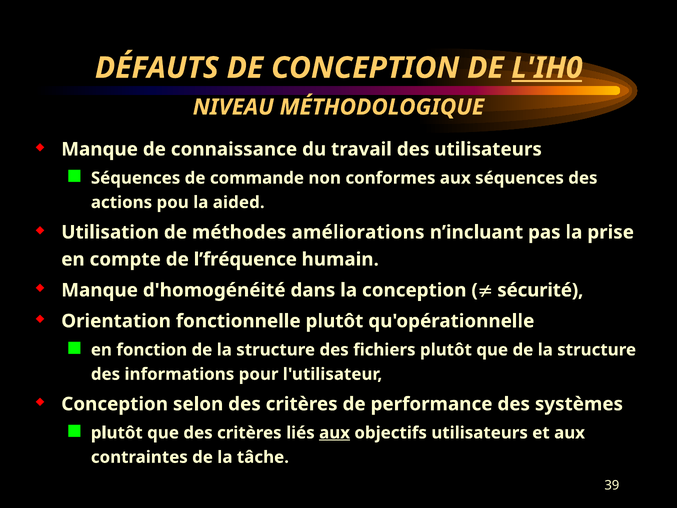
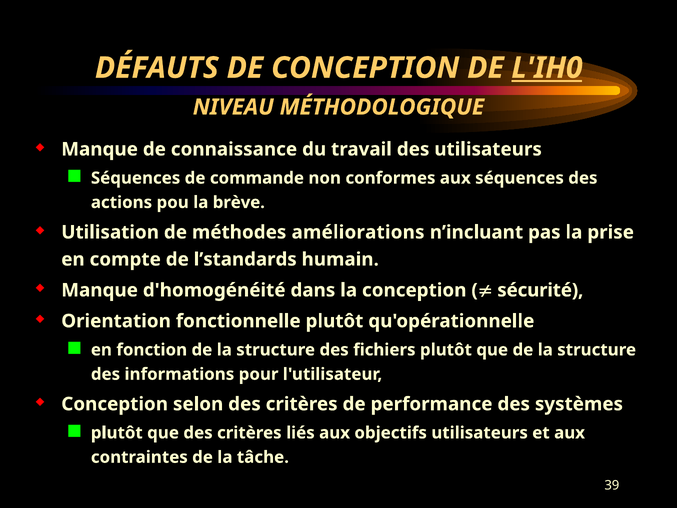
aided: aided -> brève (239, 202)
l’fréquence: l’fréquence -> l’standards (245, 259)
aux underline: present -> none (335, 433)
